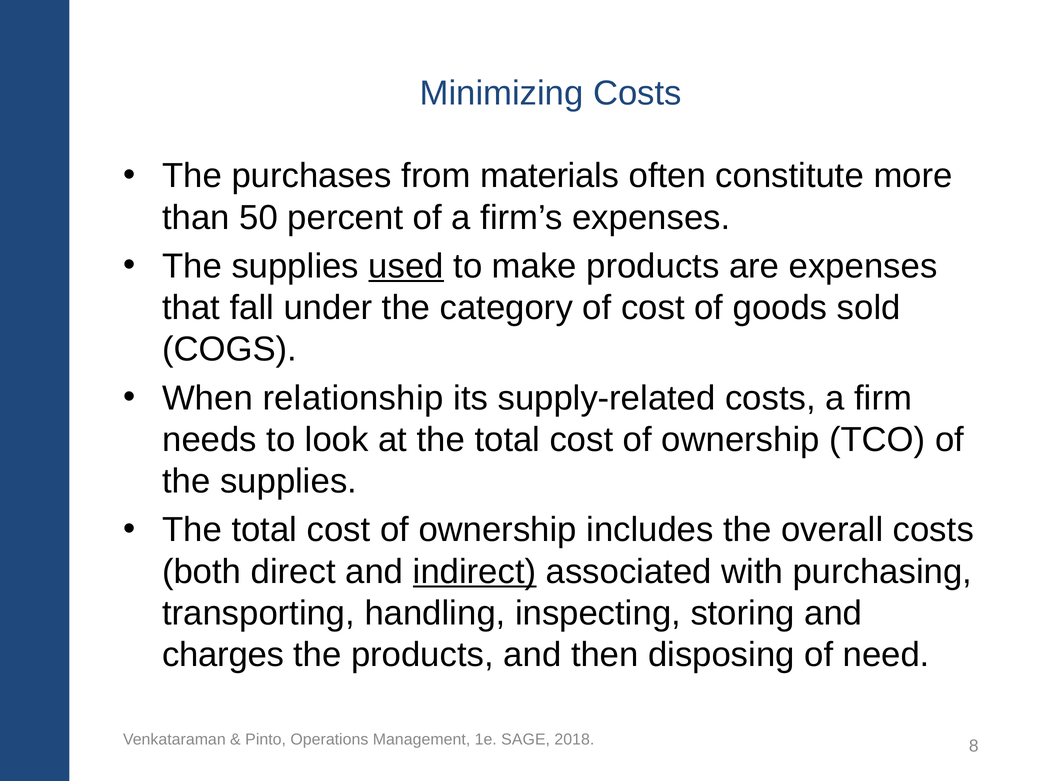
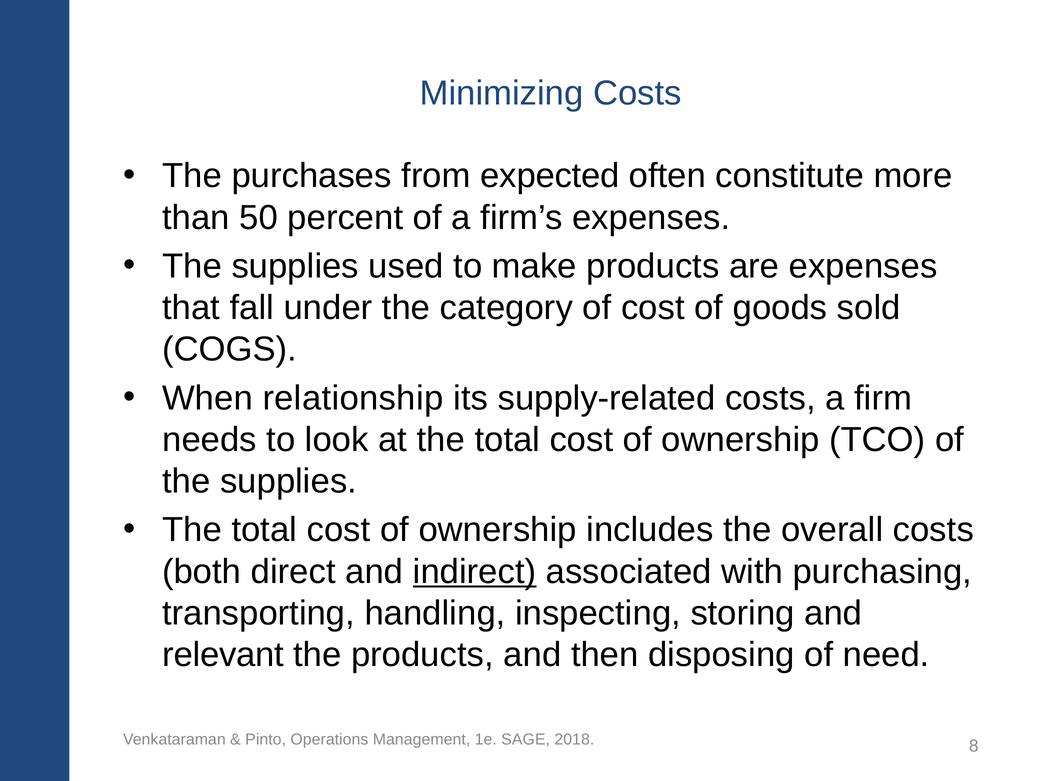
materials: materials -> expected (550, 176)
used underline: present -> none (406, 266)
charges: charges -> relevant (223, 655)
